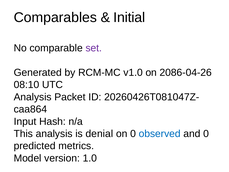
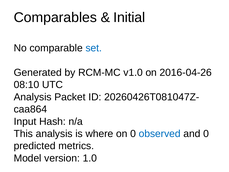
set colour: purple -> blue (94, 48)
2086-04-26: 2086-04-26 -> 2016-04-26 (186, 72)
denial: denial -> where (99, 134)
